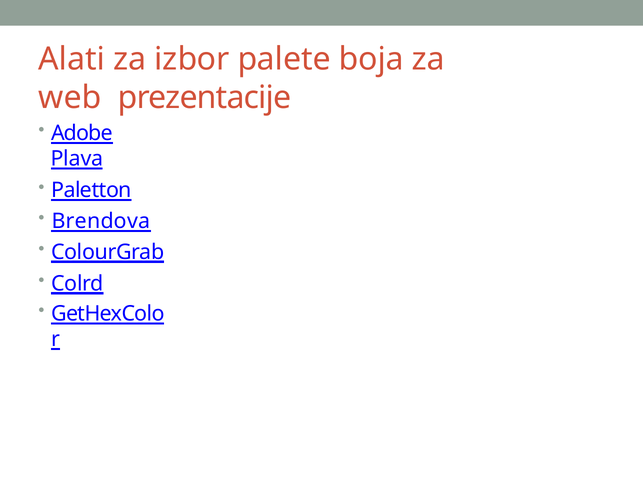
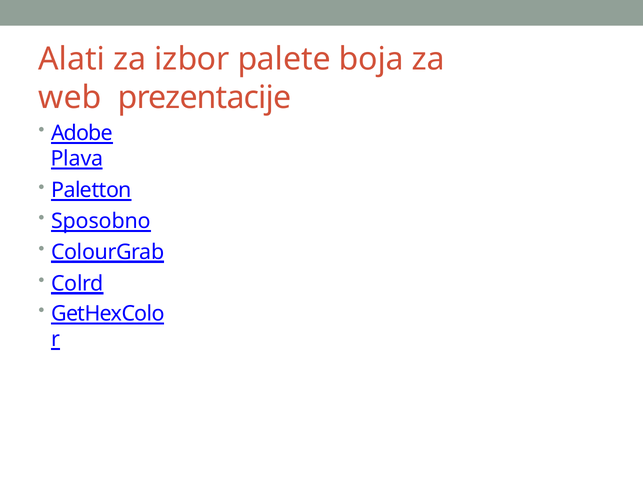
Brendova: Brendova -> Sposobno (101, 221)
